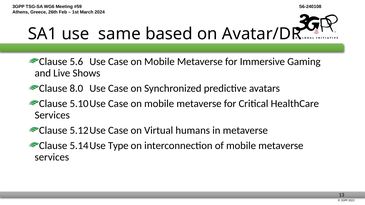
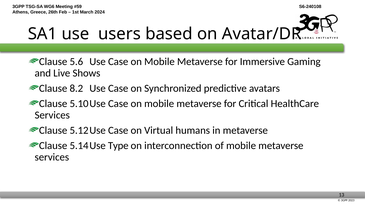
same: same -> users (119, 34)
8.0: 8.0 -> 8.2 (76, 89)
